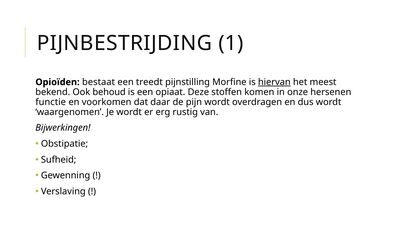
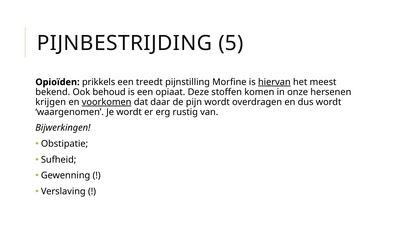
1: 1 -> 5 (231, 43)
bestaat: bestaat -> prikkels (99, 82)
functie: functie -> krijgen (51, 102)
voorkomen underline: none -> present (107, 102)
